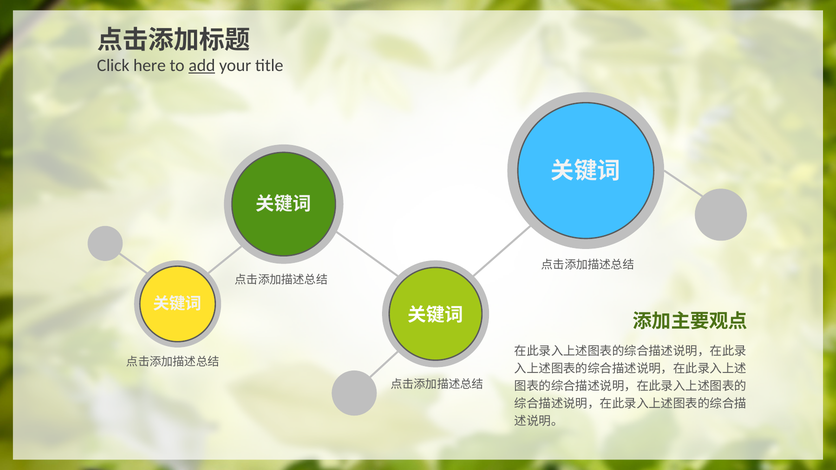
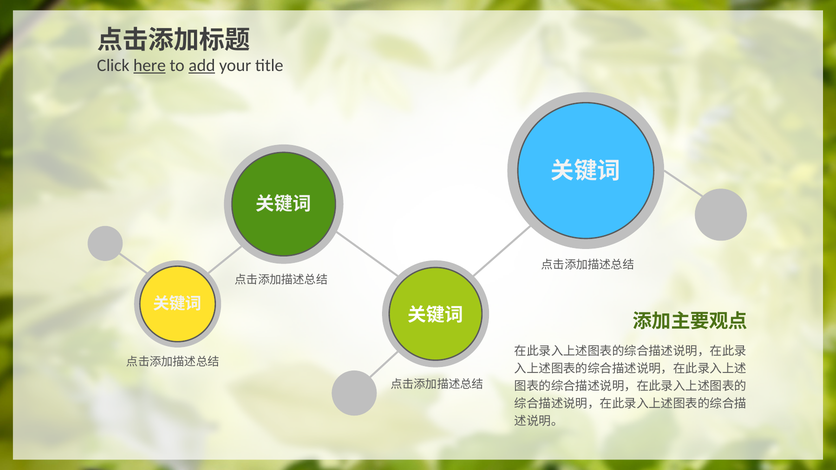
here underline: none -> present (150, 66)
